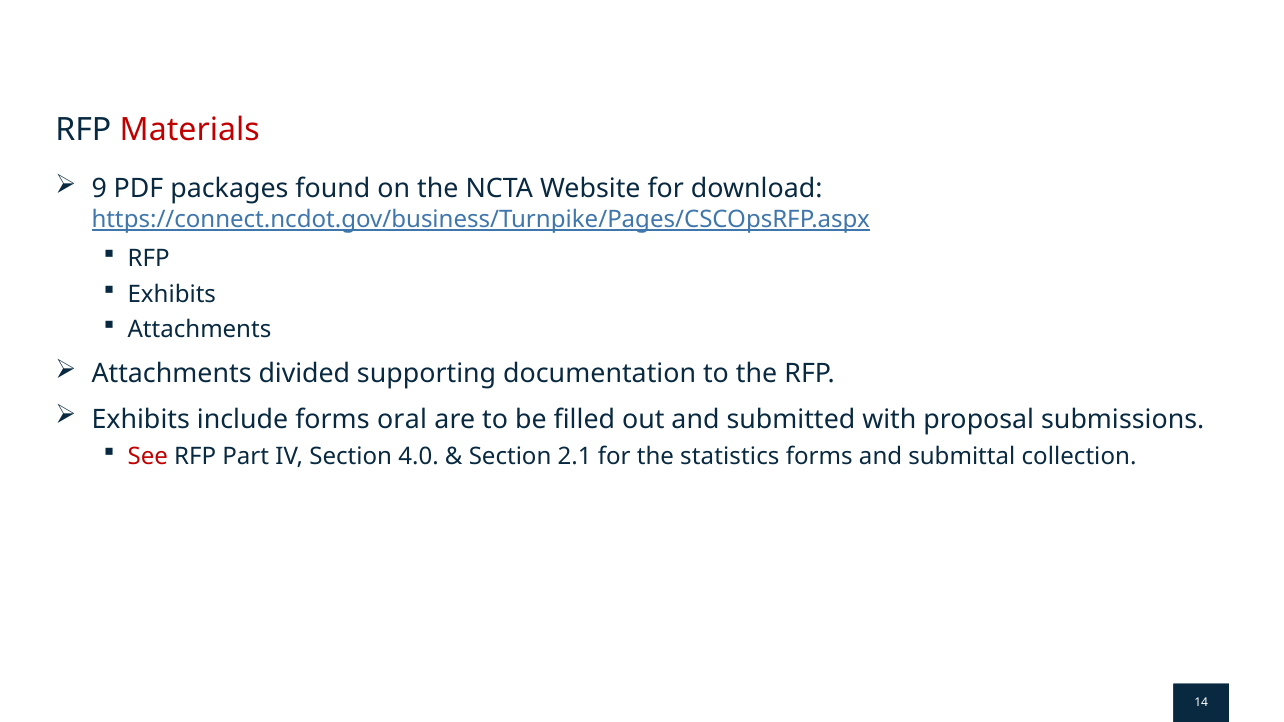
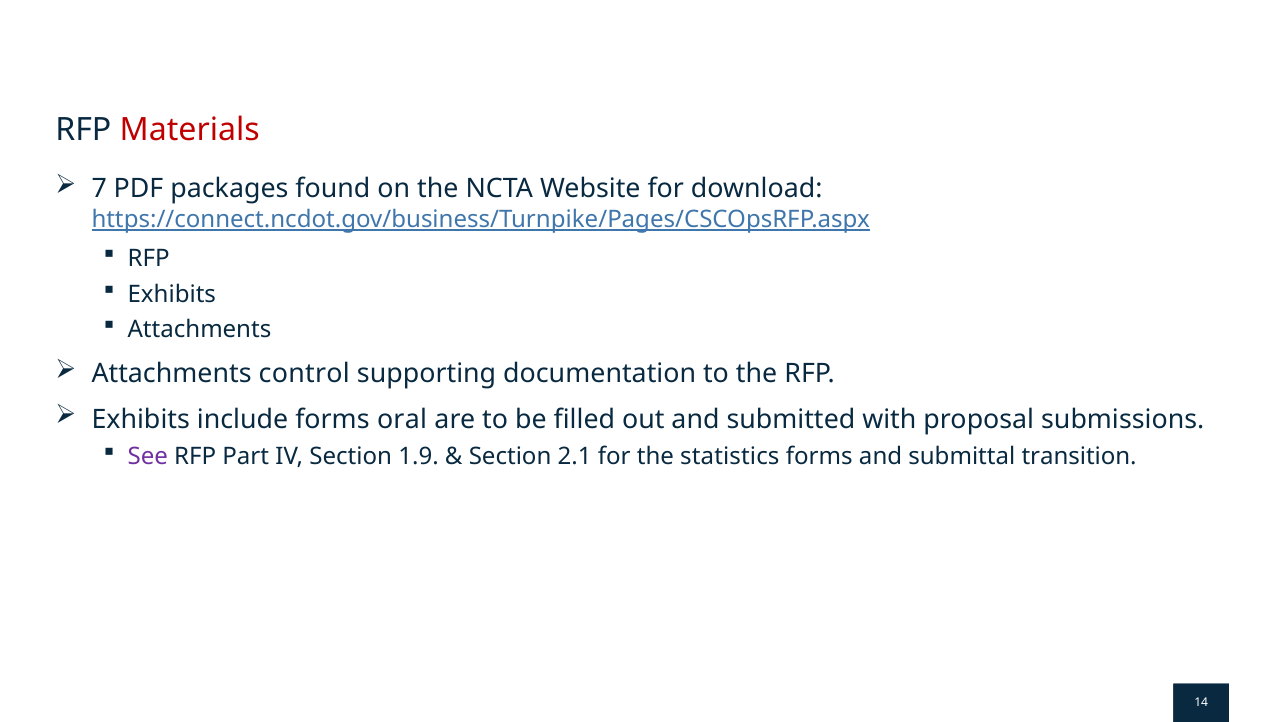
9: 9 -> 7 (99, 189)
divided: divided -> control (304, 374)
See colour: red -> purple (148, 456)
4.0: 4.0 -> 1.9 (419, 456)
collection: collection -> transition (1079, 456)
